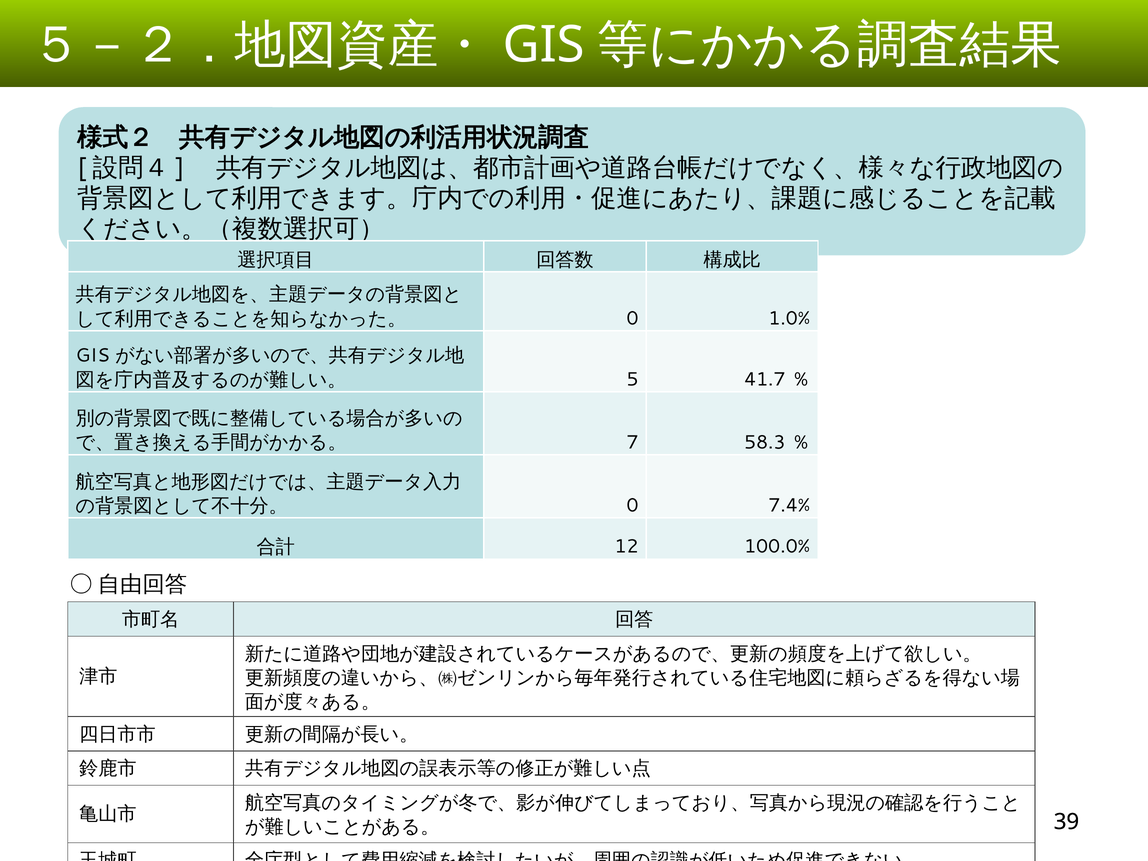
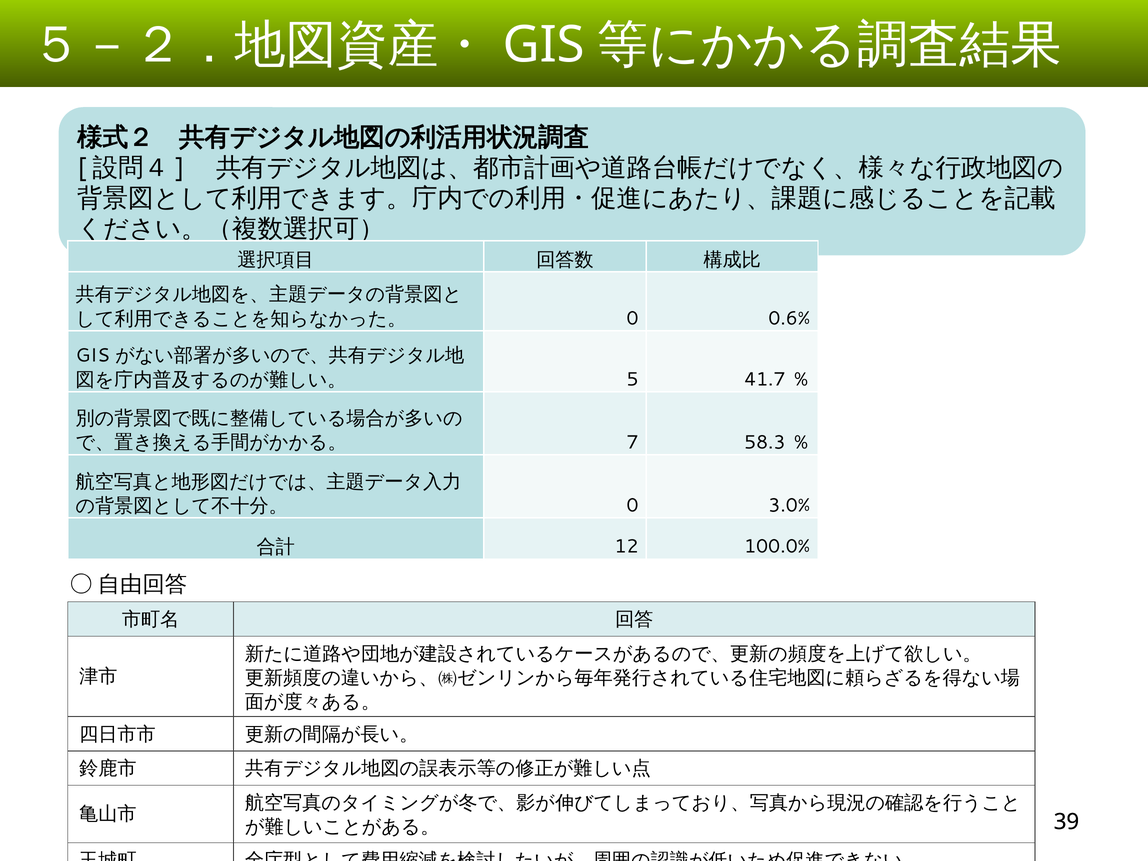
1.0%: 1.0% -> 0.6% (789, 318)
7.4%: 7.4% -> 3.0% (789, 505)
